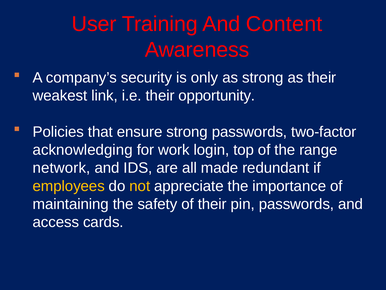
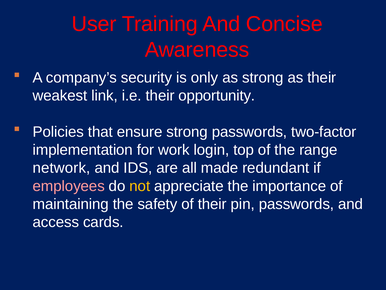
Content: Content -> Concise (284, 24)
acknowledging: acknowledging -> implementation (83, 150)
employees colour: yellow -> pink (69, 186)
